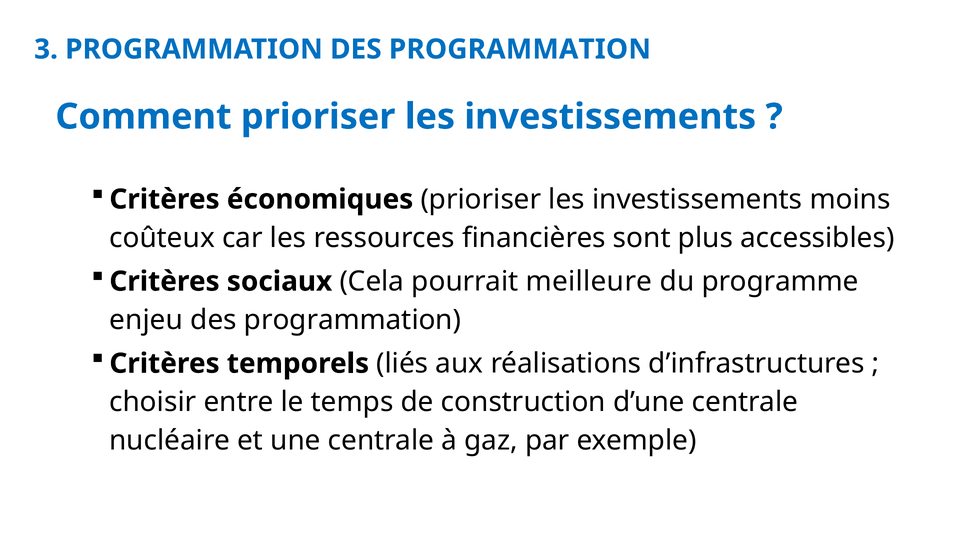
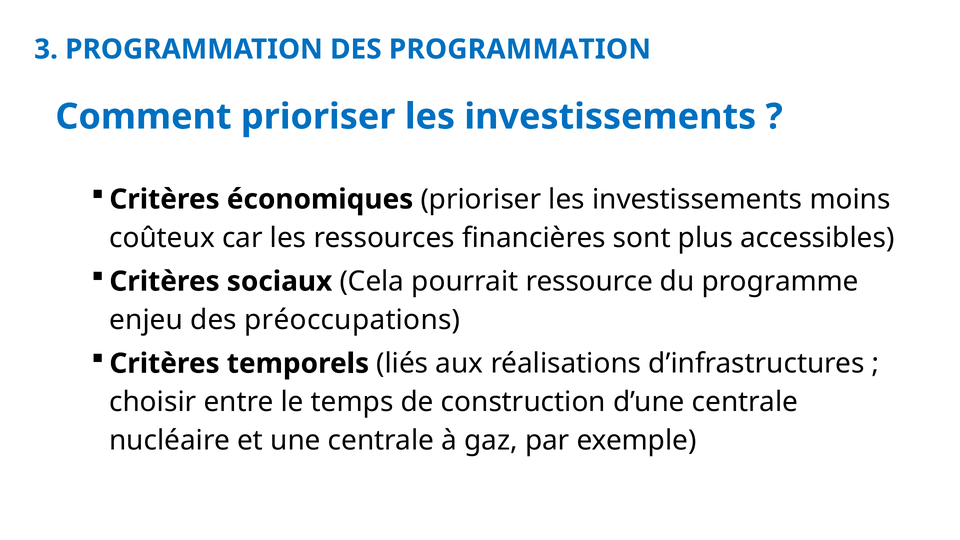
meilleure: meilleure -> ressource (589, 281)
programmation: programmation -> préoccupations (352, 320)
